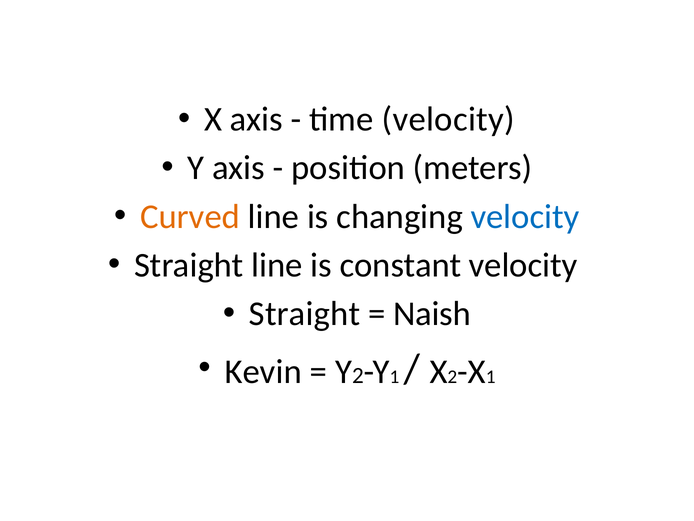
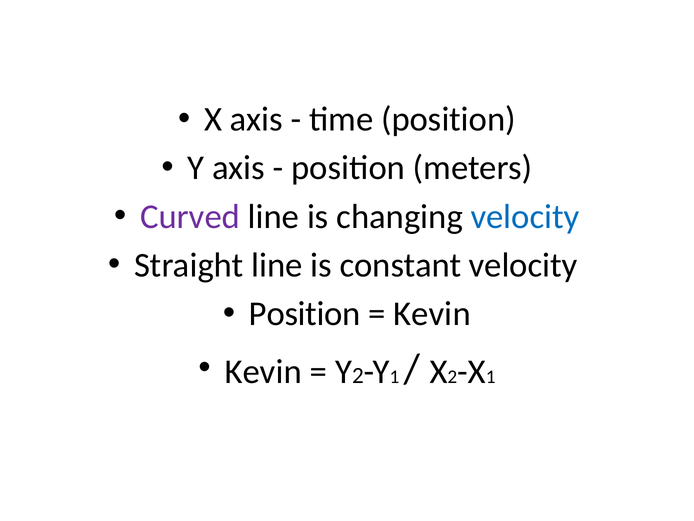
time velocity: velocity -> position (448, 119)
Curved colour: orange -> purple (190, 216)
Straight: Straight -> Position (305, 314)
Naish: Naish -> Kevin (432, 314)
